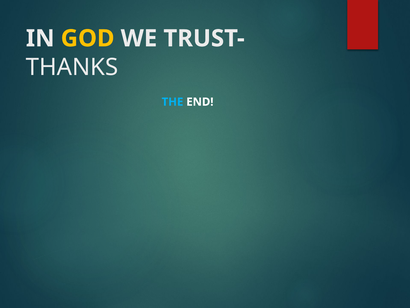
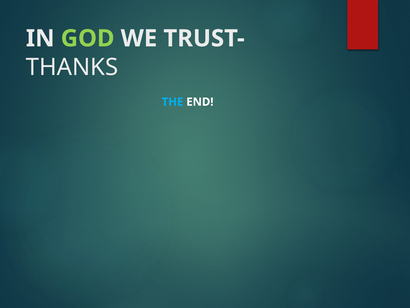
GOD colour: yellow -> light green (88, 38)
